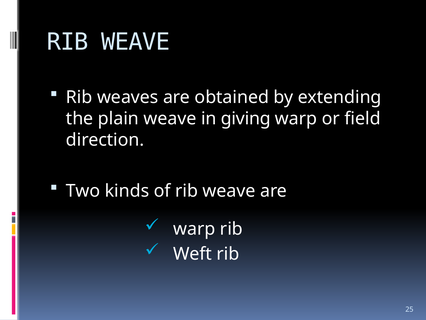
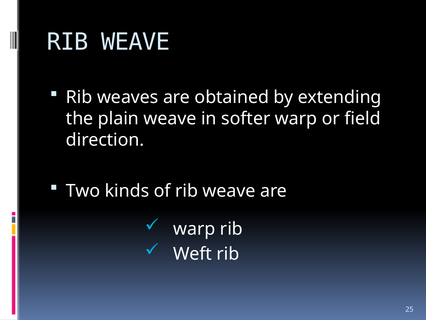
giving: giving -> softer (246, 118)
